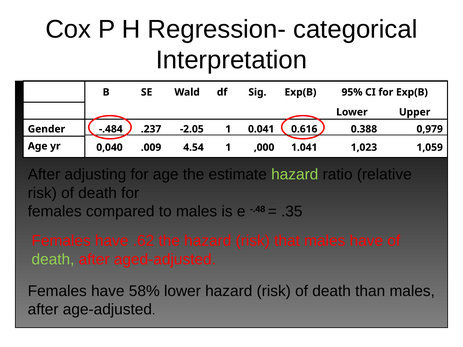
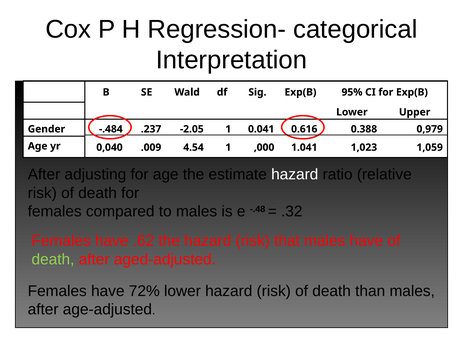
hazard colour: light green -> white (295, 175)
.35: .35 -> .32 (292, 212)
58%: 58% -> 72% (144, 291)
